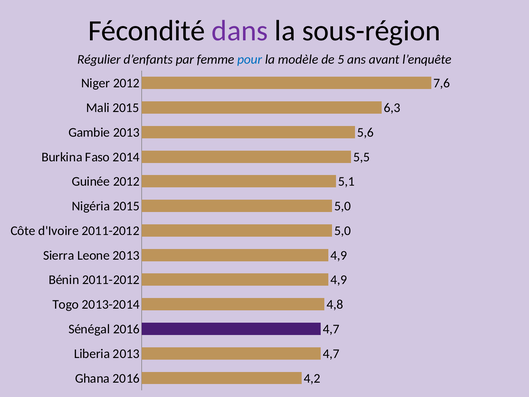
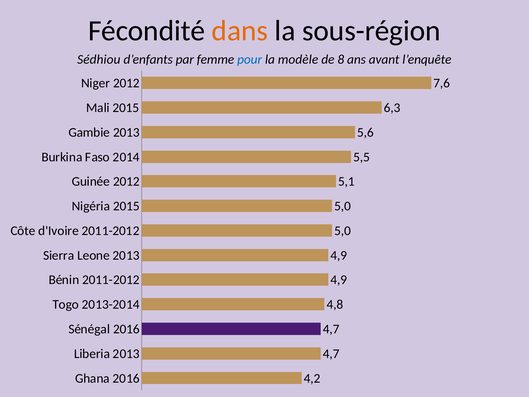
dans colour: purple -> orange (240, 31)
Régulier: Régulier -> Sédhiou (99, 59)
5: 5 -> 8 (341, 59)
